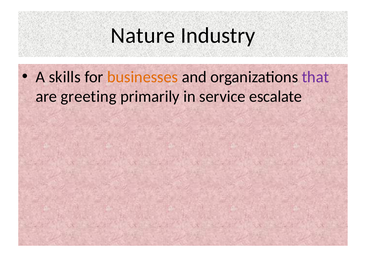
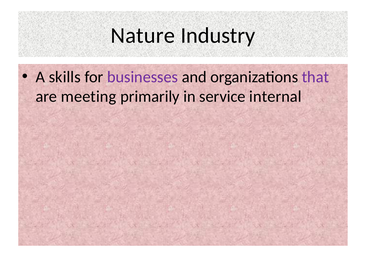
businesses colour: orange -> purple (143, 77)
greeting: greeting -> meeting (89, 96)
escalate: escalate -> internal (275, 96)
